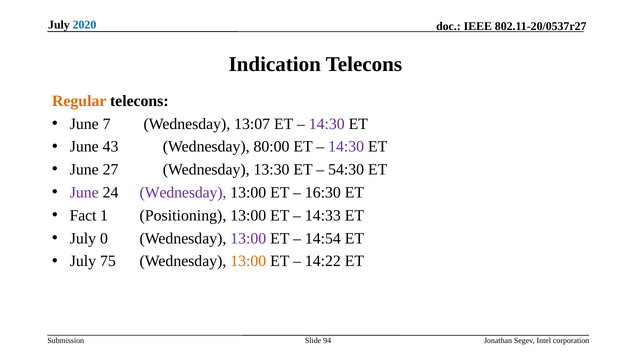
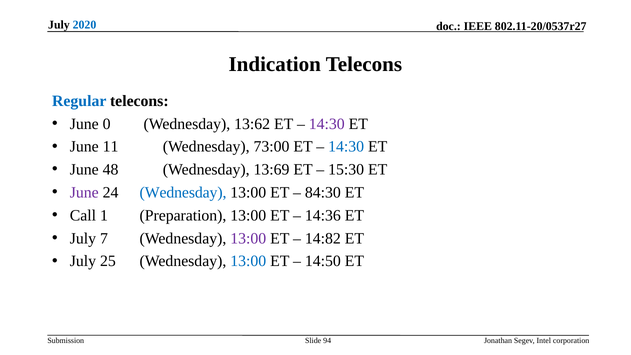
Regular colour: orange -> blue (79, 101)
7: 7 -> 0 (107, 124)
13:07: 13:07 -> 13:62 (252, 124)
43: 43 -> 11 (111, 147)
80:00: 80:00 -> 73:00 (272, 147)
14:30 colour: purple -> blue (346, 147)
27: 27 -> 48 (111, 170)
13:30: 13:30 -> 13:69 (272, 170)
54:30: 54:30 -> 15:30 (346, 170)
Wednesday colour: purple -> blue (183, 192)
16:30: 16:30 -> 84:30 (323, 192)
Fact: Fact -> Call (83, 215)
Positioning: Positioning -> Preparation (183, 215)
14:33: 14:33 -> 14:36 (323, 215)
0: 0 -> 7 (104, 238)
14:54: 14:54 -> 14:82 (323, 238)
75: 75 -> 25 (108, 261)
13:00 colour: orange -> blue (248, 261)
14:22: 14:22 -> 14:50 (323, 261)
